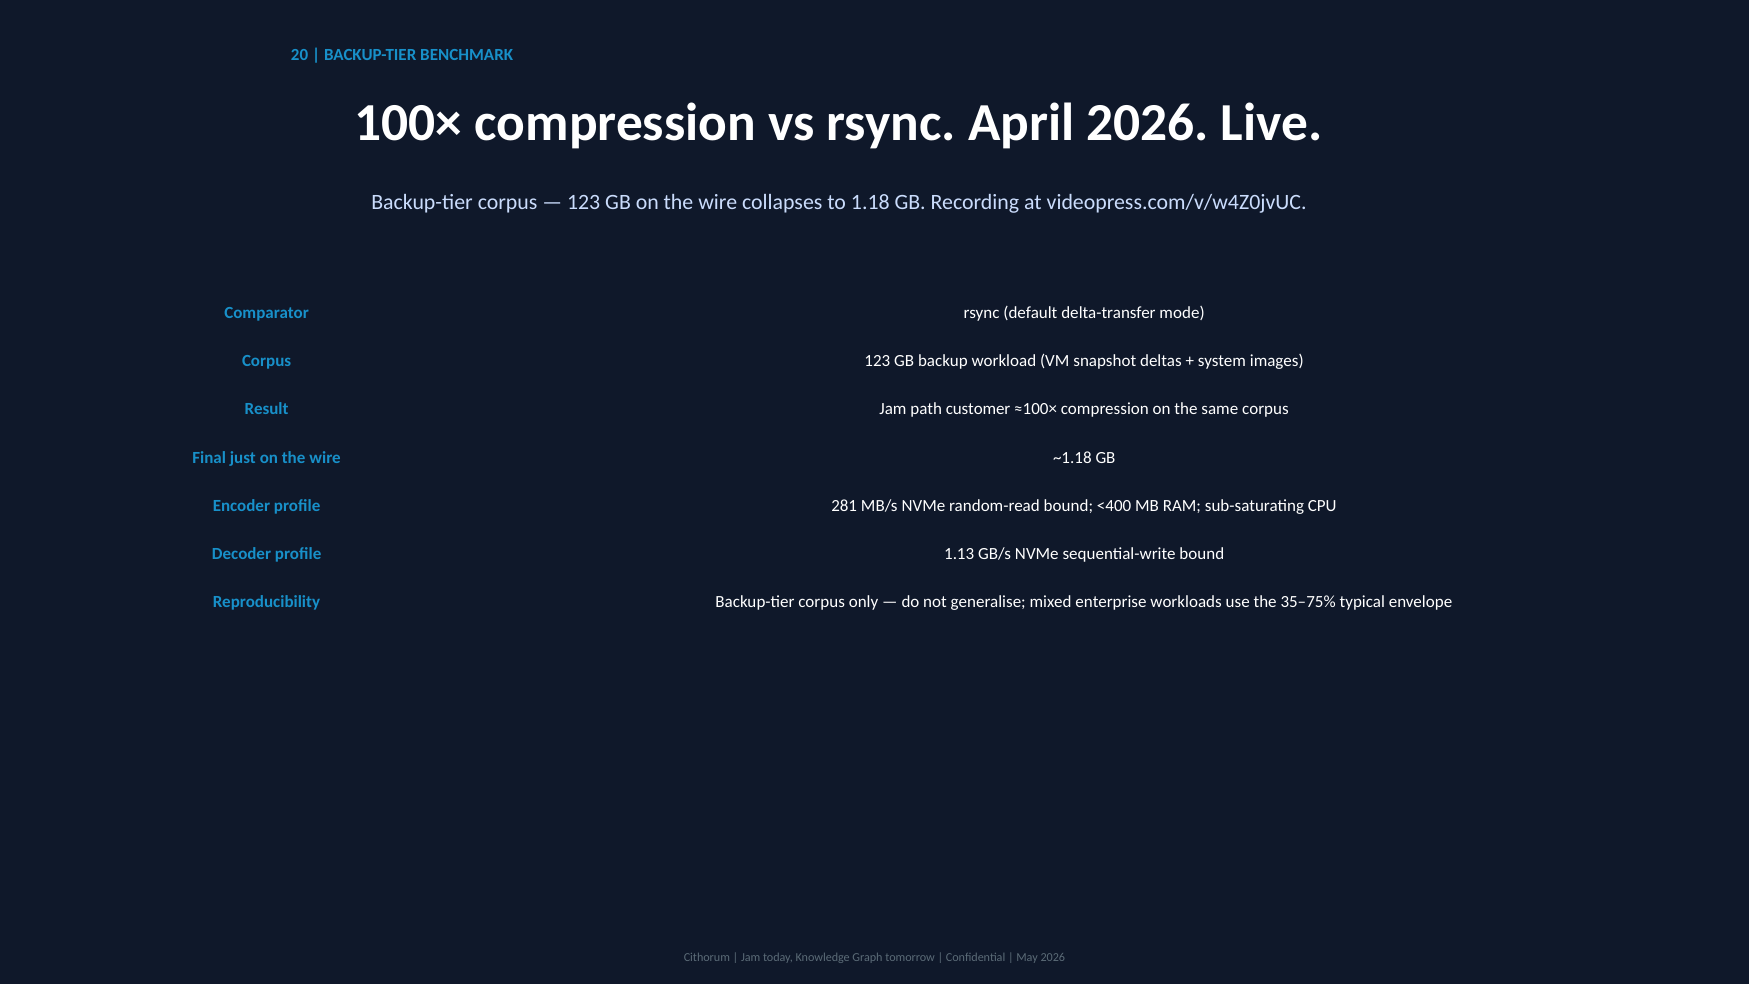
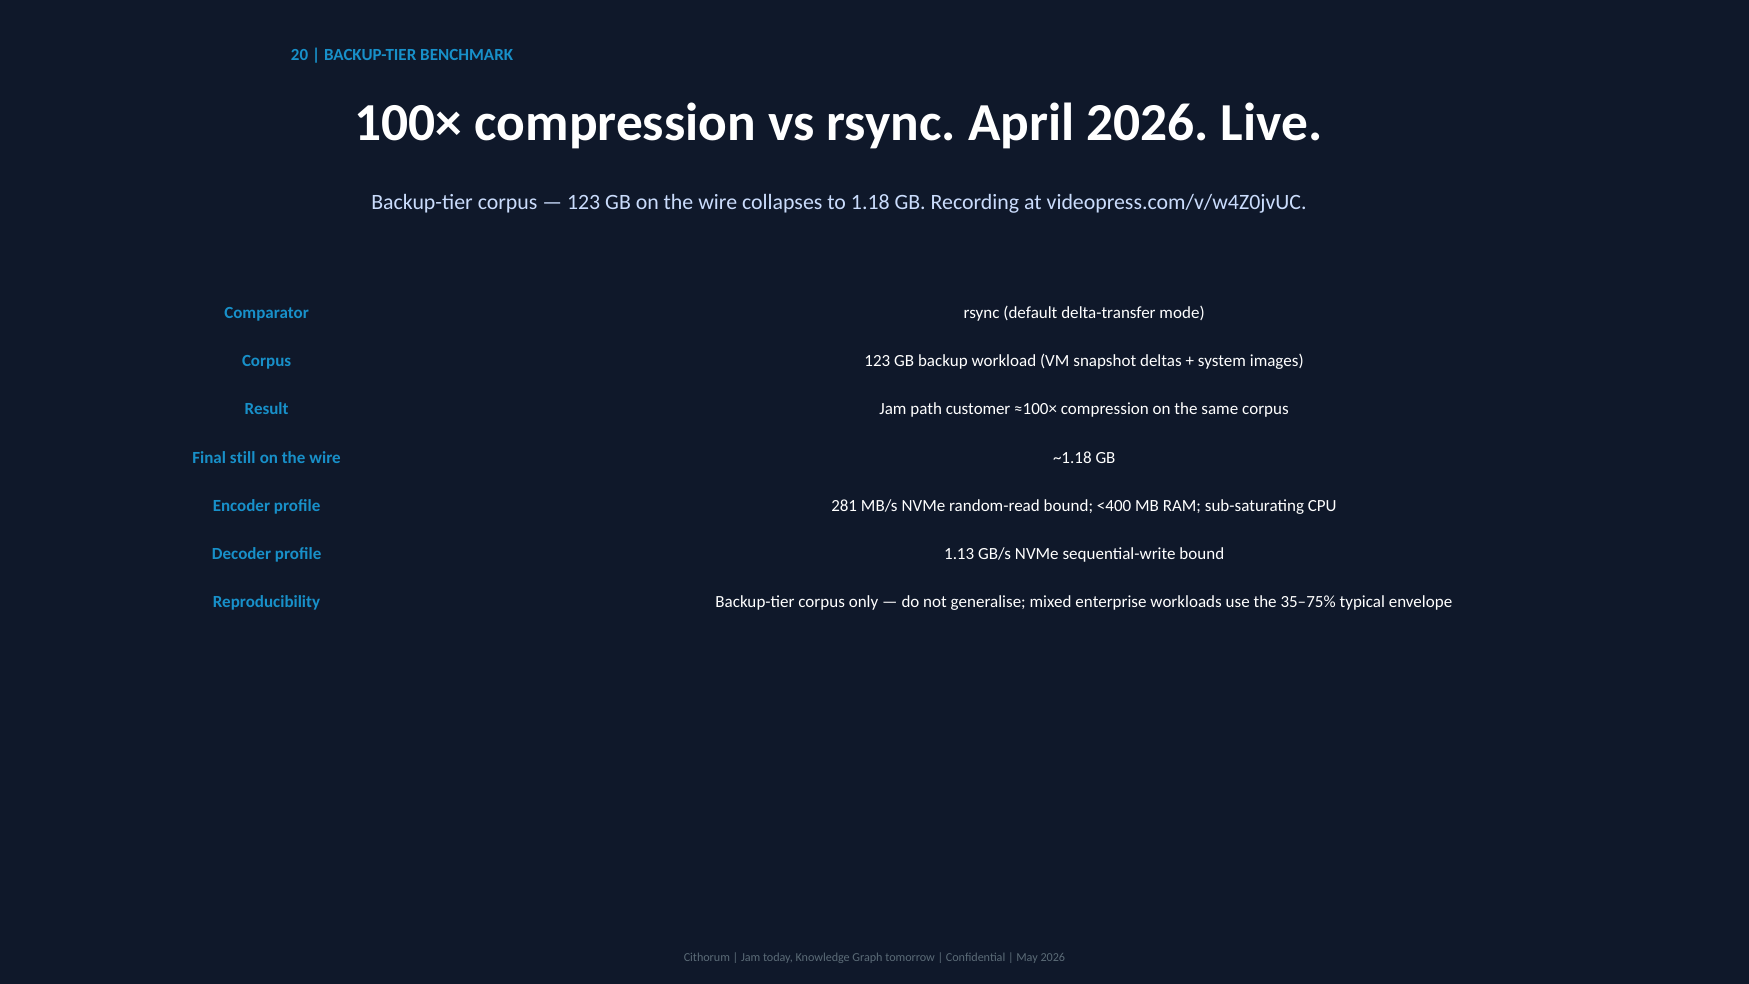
just: just -> still (243, 457)
